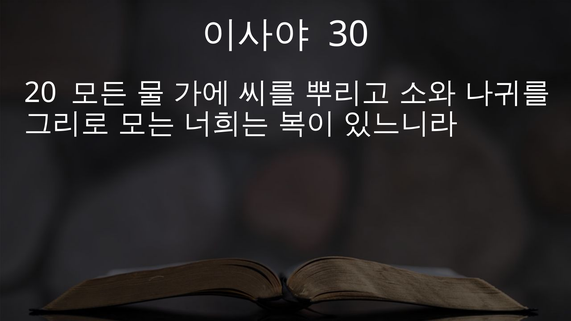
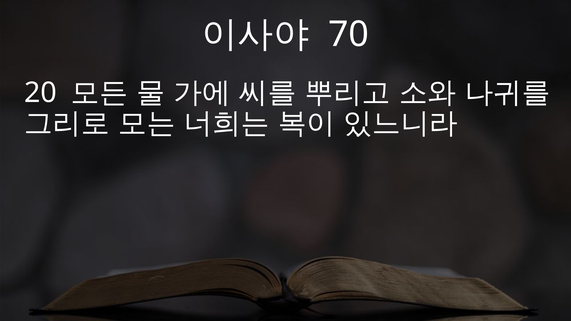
30: 30 -> 70 (349, 34)
